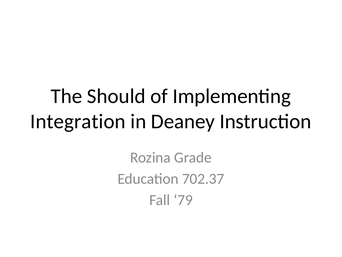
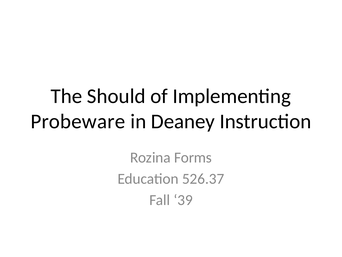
Integration: Integration -> Probeware (78, 121)
Grade: Grade -> Forms (193, 157)
702.37: 702.37 -> 526.37 (203, 179)
79: 79 -> 39 (183, 200)
